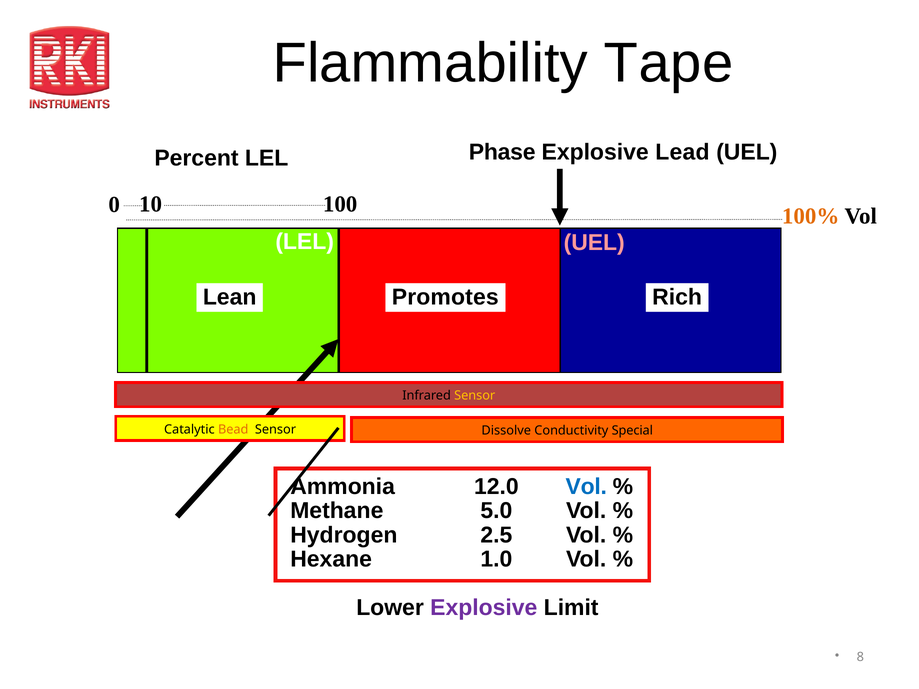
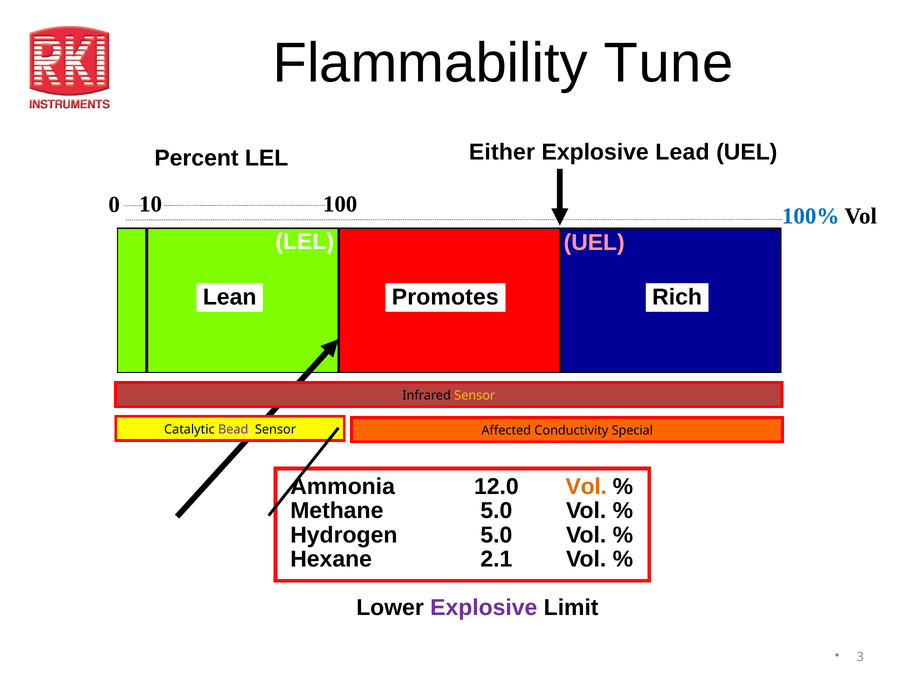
Tape: Tape -> Tune (669, 63)
Phase: Phase -> Either (502, 152)
100% colour: orange -> blue (811, 216)
Bead colour: orange -> purple (233, 429)
Dissolve: Dissolve -> Affected (506, 431)
Vol colour: blue -> orange (586, 487)
Hydrogen 2.5: 2.5 -> 5.0 (496, 535)
1.0: 1.0 -> 2.1 (496, 560)
8: 8 -> 3 (860, 657)
